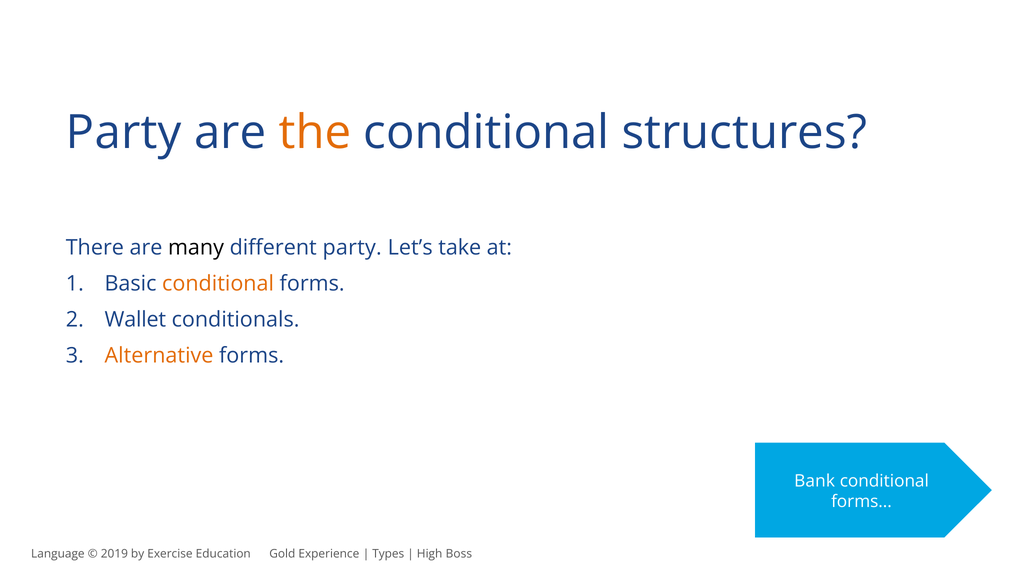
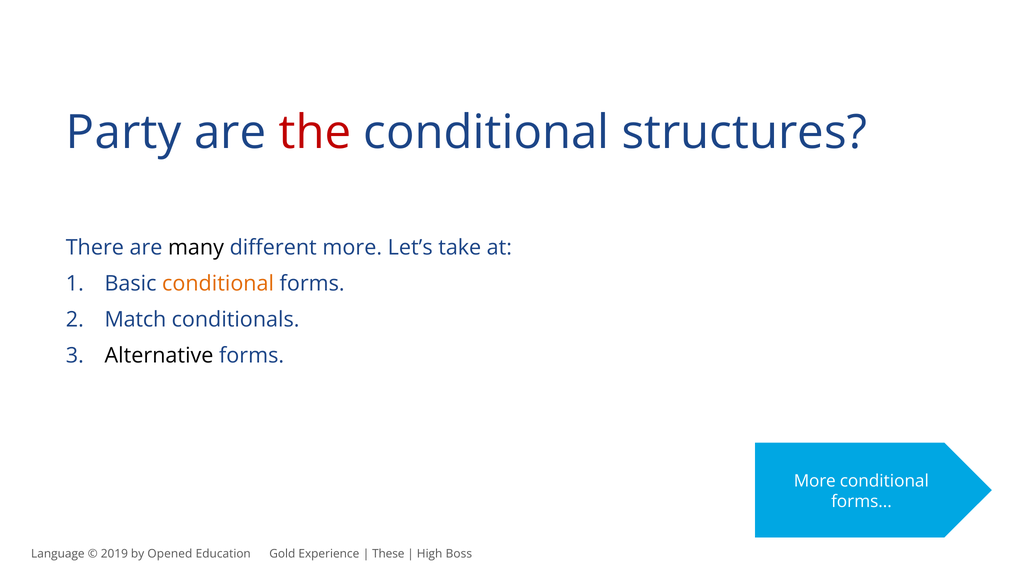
the colour: orange -> red (315, 133)
different party: party -> more (352, 248)
Wallet: Wallet -> Match (135, 320)
Alternative colour: orange -> black (159, 356)
Bank: Bank -> More (815, 481)
Exercise: Exercise -> Opened (170, 554)
Types: Types -> These (388, 554)
